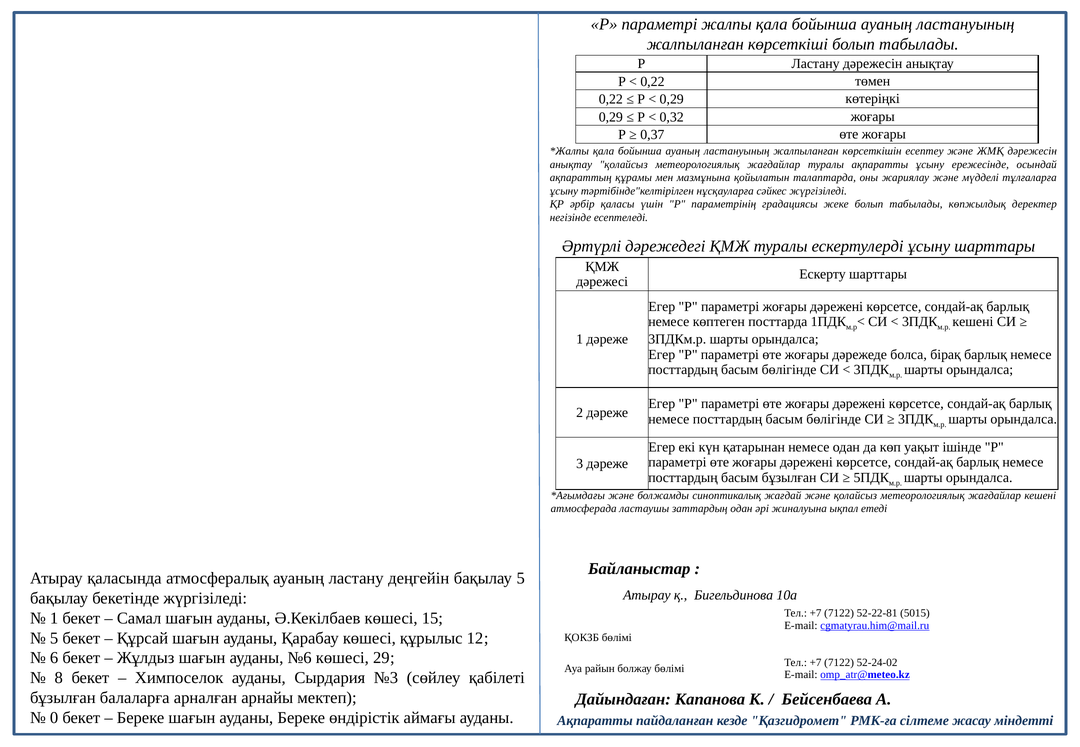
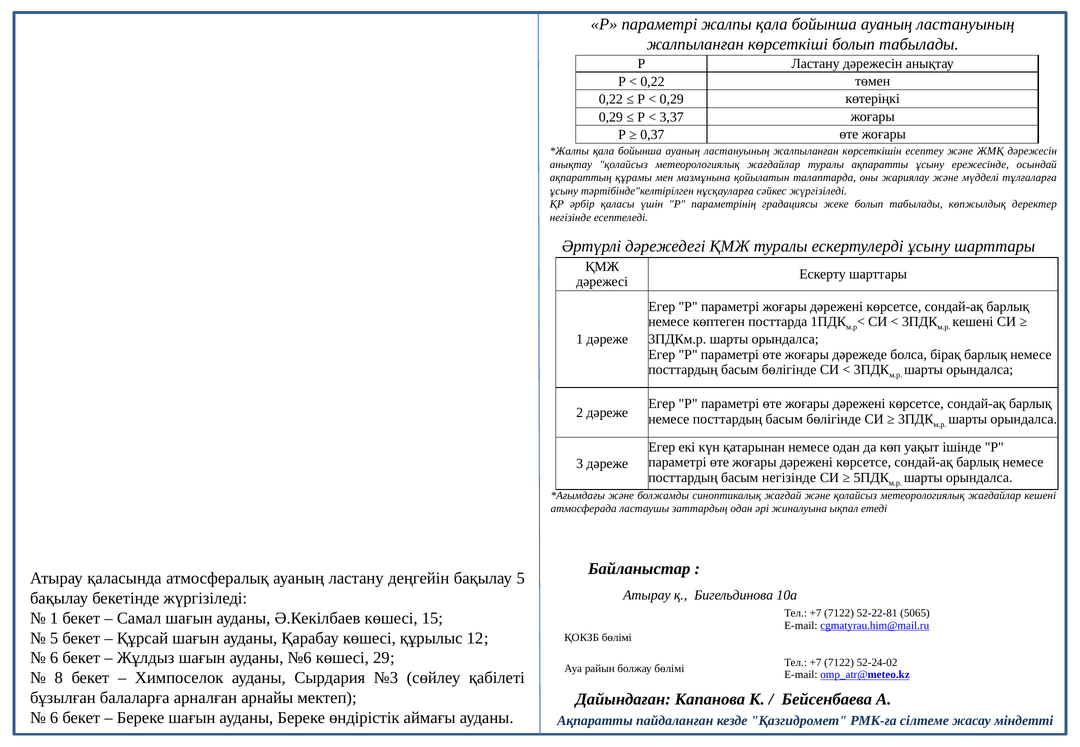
0,32: 0,32 -> 3,37 (672, 117)
басым бұзылған: бұзылған -> негізінде (789, 478)
5015: 5015 -> 5065 (915, 614)
0: 0 -> 6 (54, 718)
